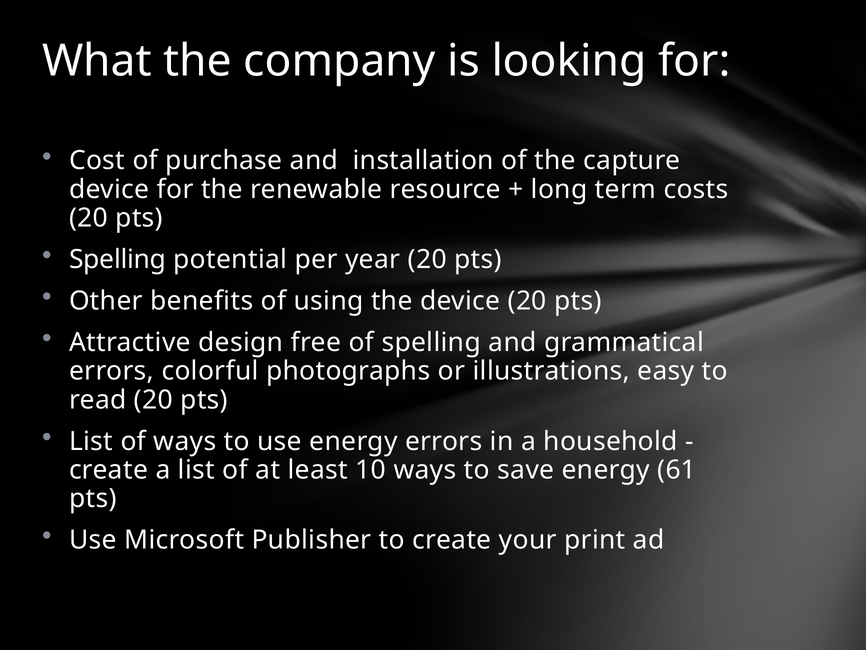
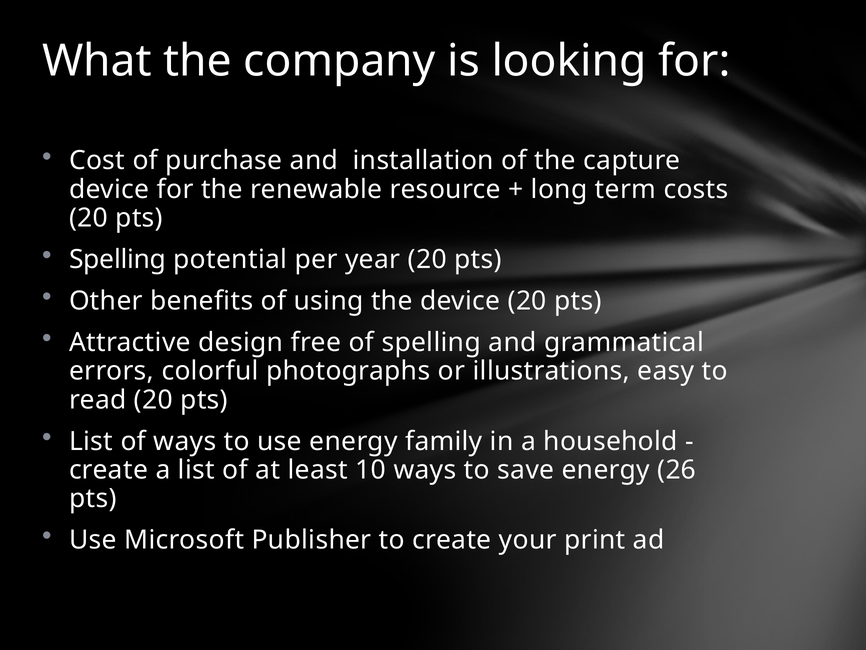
energy errors: errors -> family (444, 441)
61: 61 -> 26 (677, 470)
